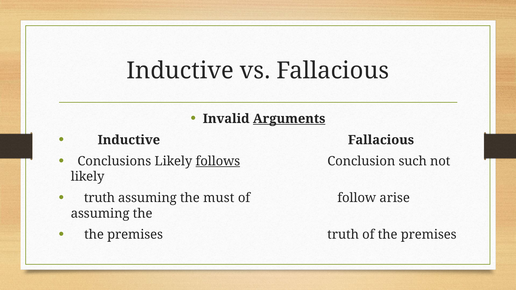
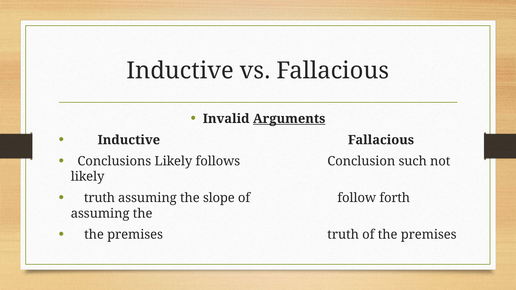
follows underline: present -> none (218, 161)
must: must -> slope (219, 198)
arise: arise -> forth (395, 198)
